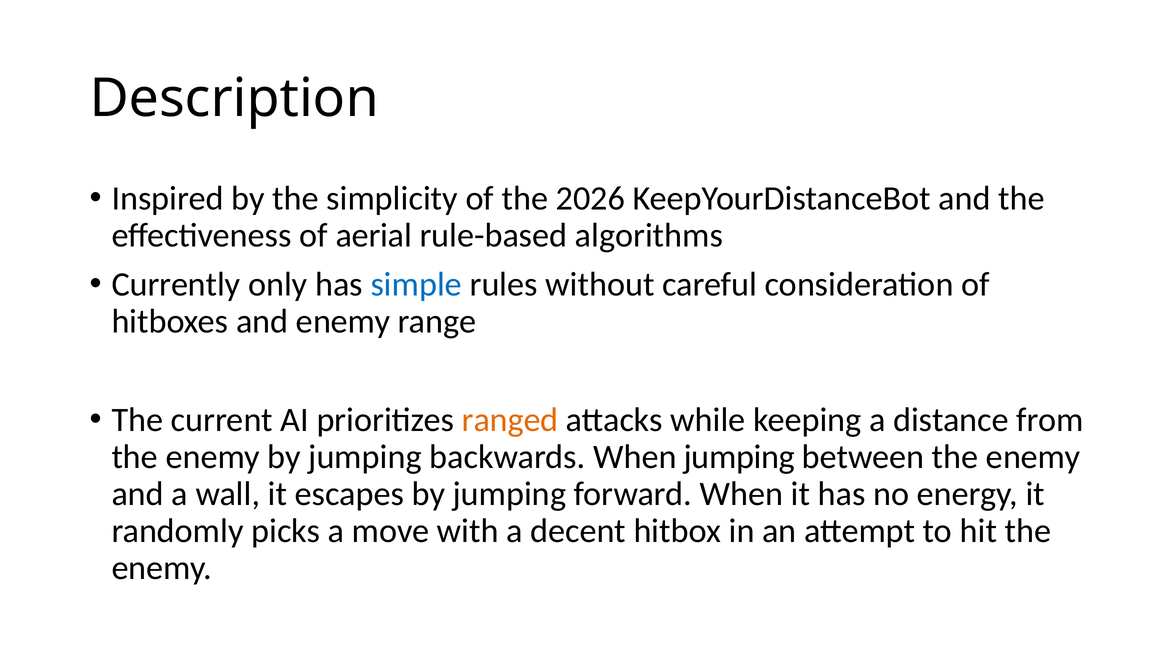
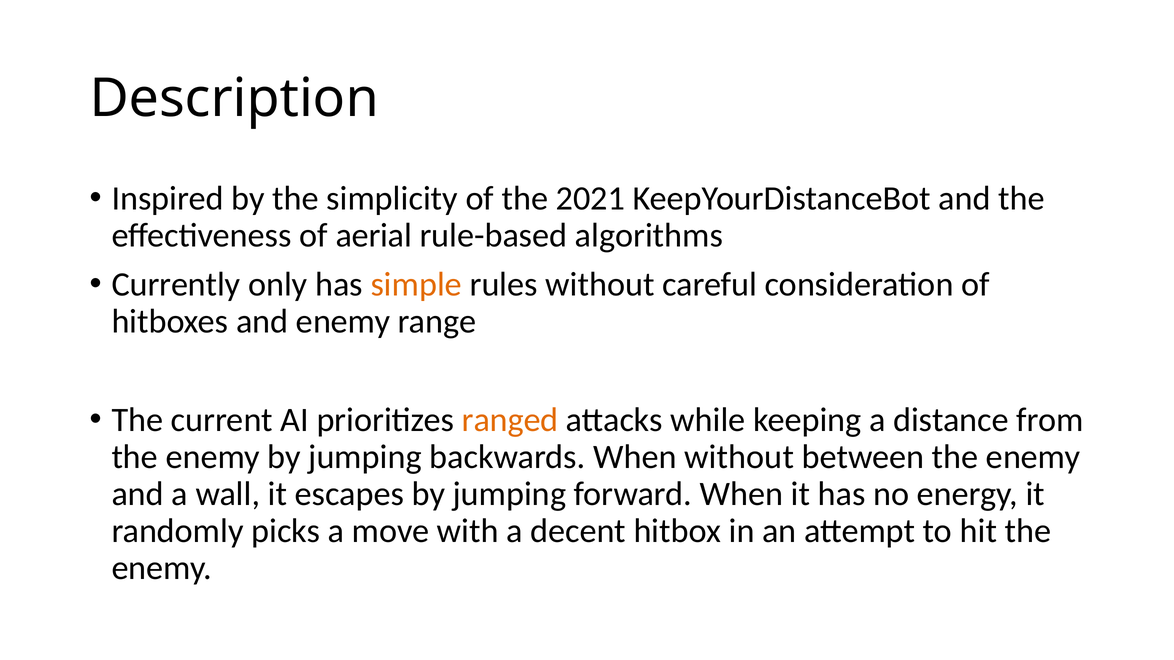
2026: 2026 -> 2021 (590, 198)
simple colour: blue -> orange (416, 285)
When jumping: jumping -> without (739, 457)
